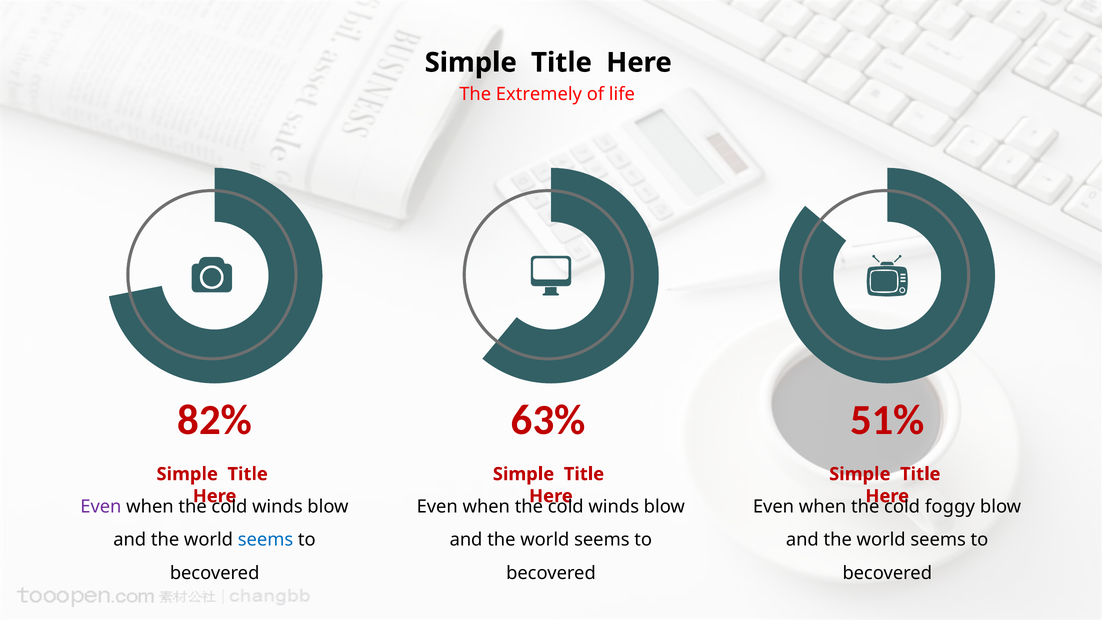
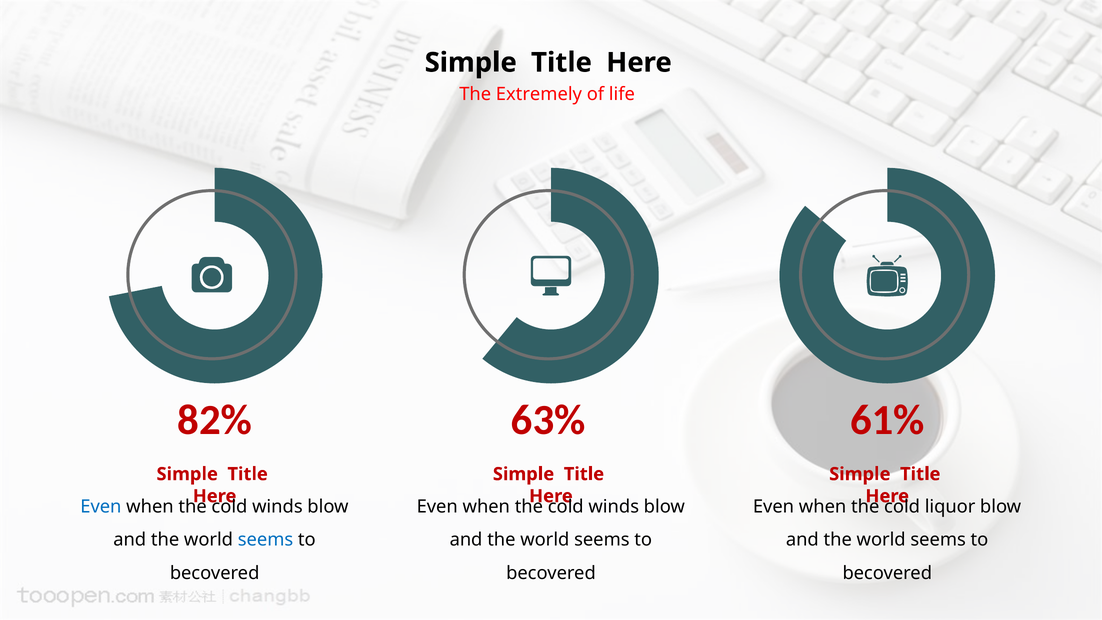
51%: 51% -> 61% (887, 420)
Even colour: purple -> blue (101, 507)
foggy: foggy -> liquor (950, 507)
